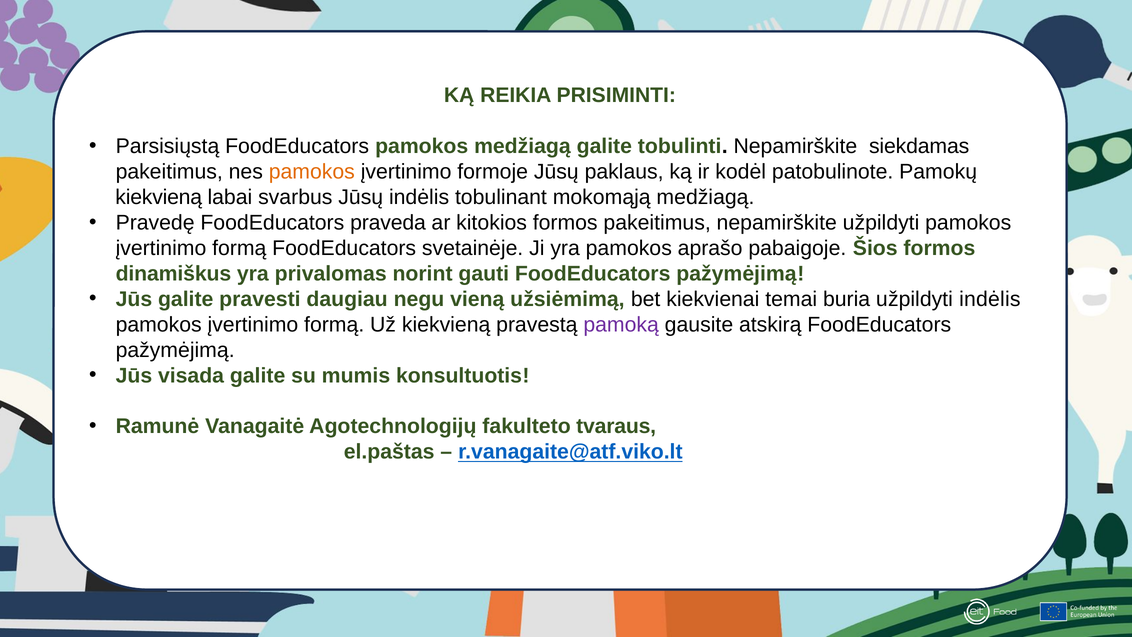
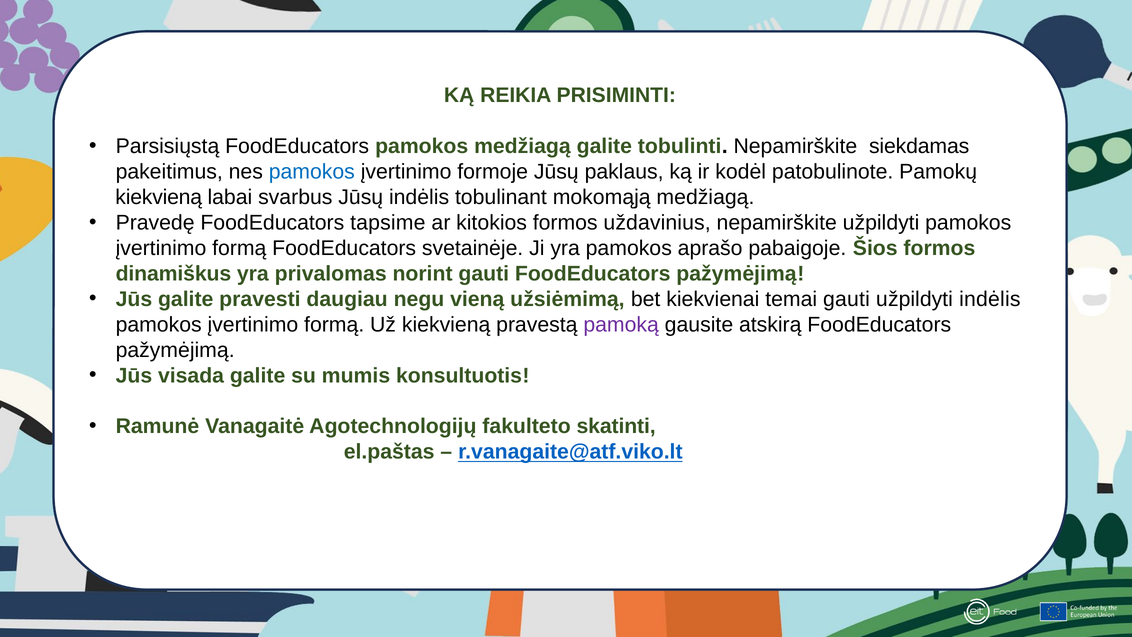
pamokos colour: orange -> blue (312, 172)
praveda: praveda -> tapsime (388, 223)
formos pakeitimus: pakeitimus -> uždavinius (657, 223)
temai buria: buria -> gauti (846, 299)
tvaraus: tvaraus -> skatinti (616, 426)
